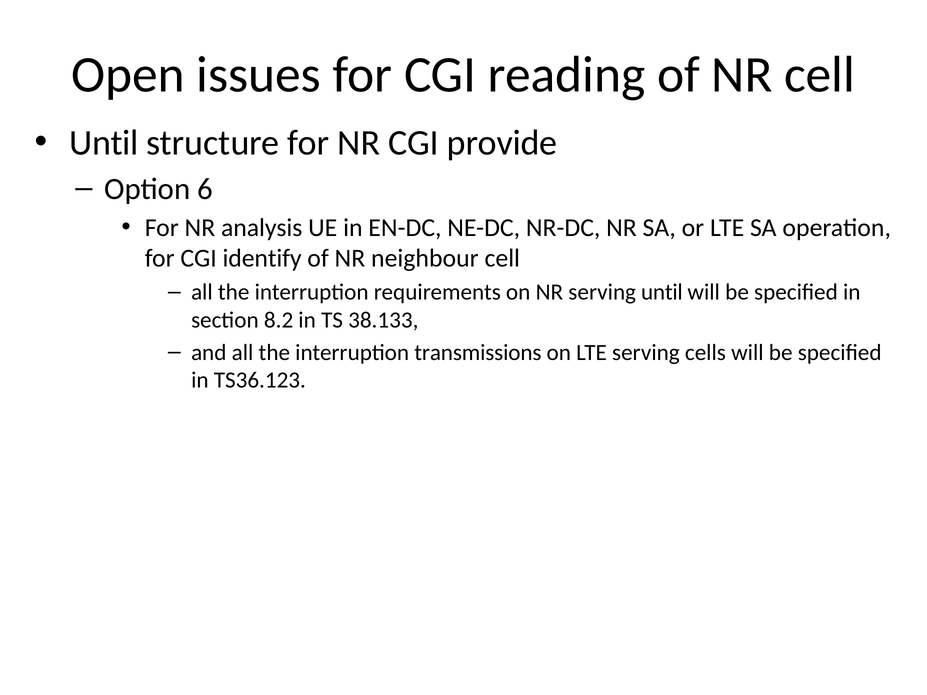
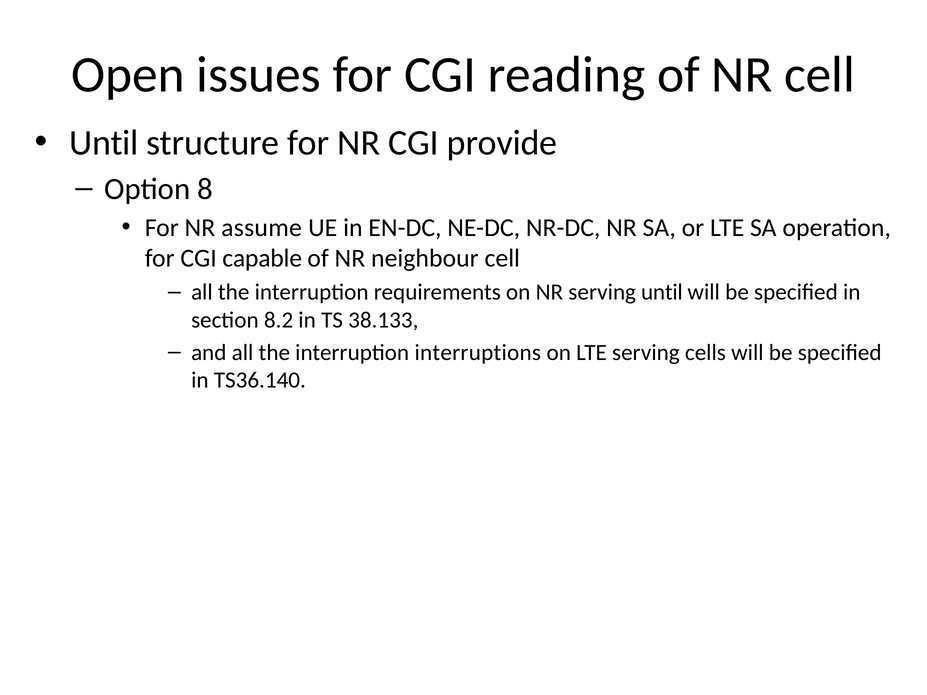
6: 6 -> 8 (205, 189)
analysis: analysis -> assume (262, 228)
identify: identify -> capable (262, 259)
transmissions: transmissions -> interruptions (478, 353)
TS36.123: TS36.123 -> TS36.140 (260, 380)
